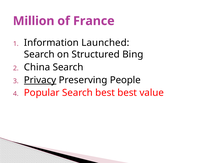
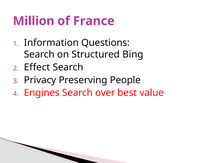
Launched: Launched -> Questions (105, 43)
China: China -> Effect (37, 67)
Privacy underline: present -> none (40, 80)
Popular: Popular -> Engines (42, 93)
Search best: best -> over (105, 93)
